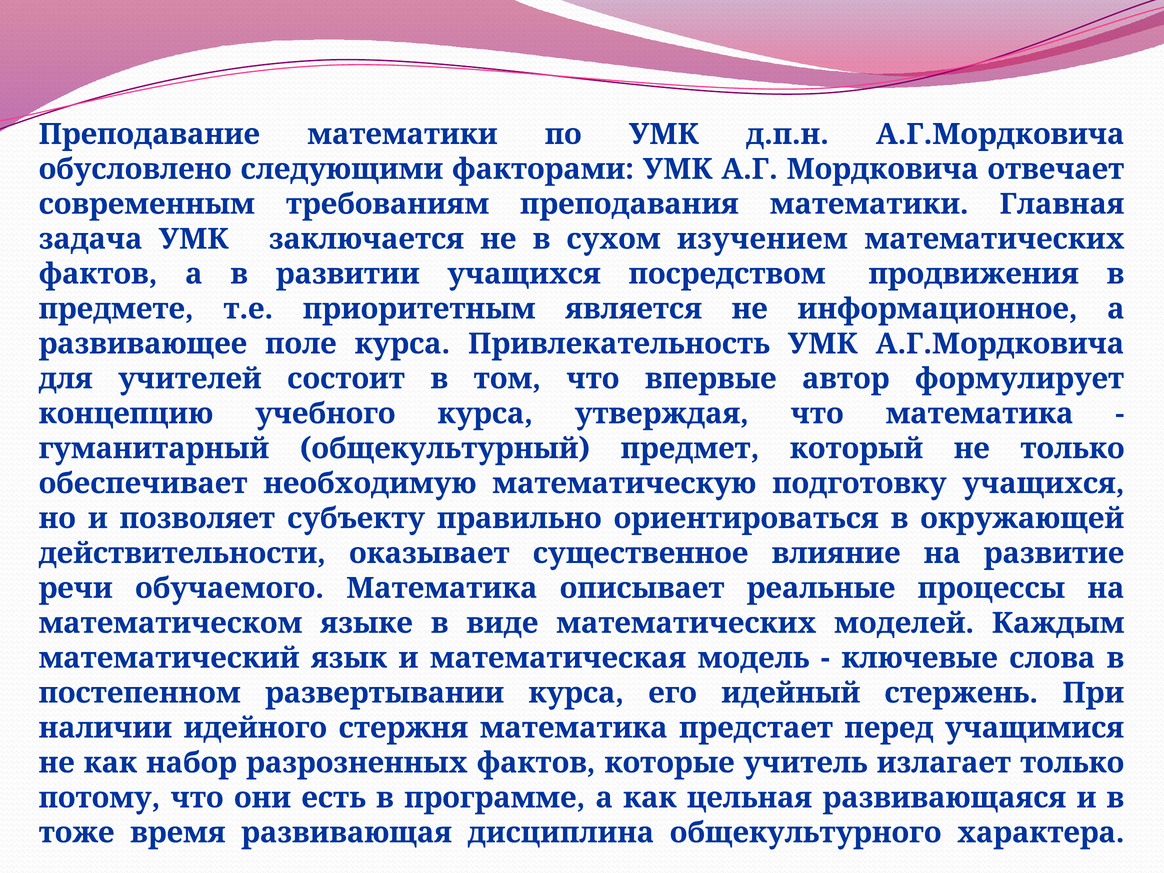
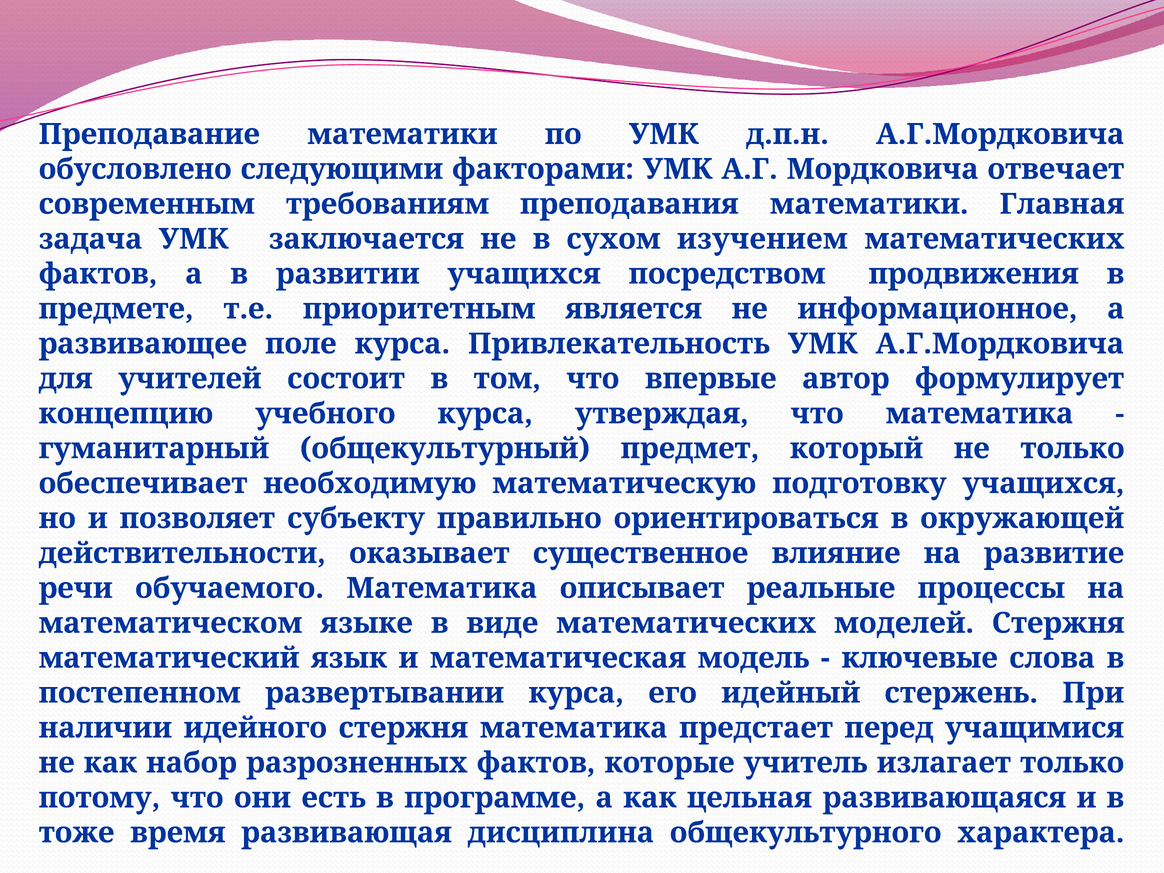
моделей Каждым: Каждым -> Стержня (1058, 623)
